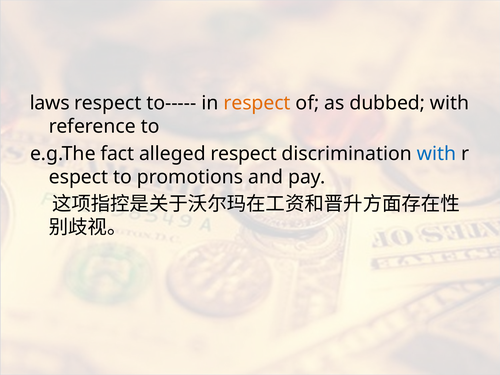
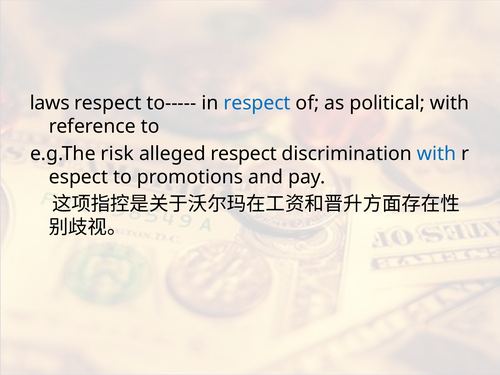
respect colour: orange -> blue (257, 103)
dubbed: dubbed -> political (387, 103)
fact: fact -> risk (117, 154)
